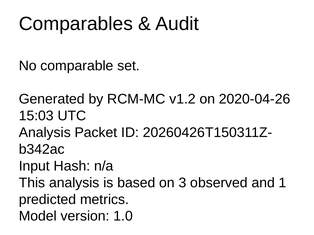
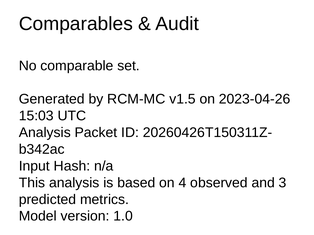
v1.2: v1.2 -> v1.5 (182, 99)
2020-04-26: 2020-04-26 -> 2023-04-26 (255, 99)
3: 3 -> 4 (182, 183)
1: 1 -> 3 (283, 183)
